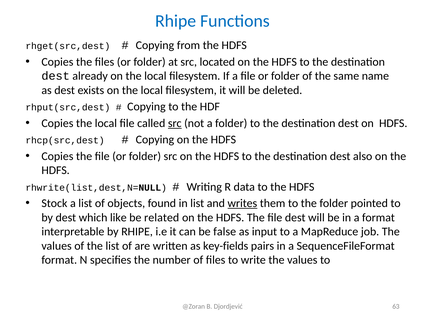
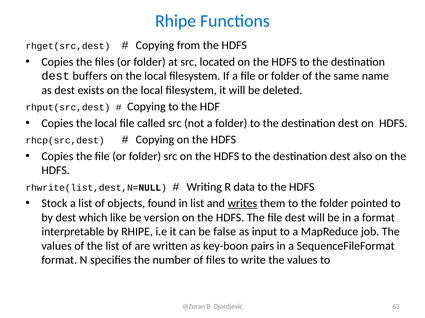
already: already -> buffers (90, 76)
src underline: present -> none (175, 124)
related: related -> version (162, 218)
key-fields: key-fields -> key-boon (226, 246)
